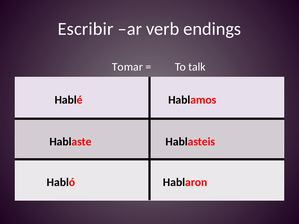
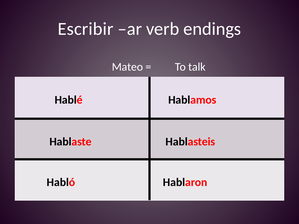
Tomar: Tomar -> Mateo (127, 67)
